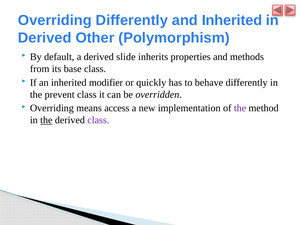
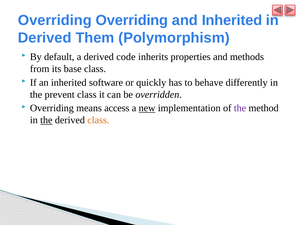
Overriding Differently: Differently -> Overriding (132, 20)
Other: Other -> Them (95, 38)
slide: slide -> code (126, 57)
modifier: modifier -> software (106, 82)
new underline: none -> present (147, 108)
class colour: purple -> orange (98, 120)
